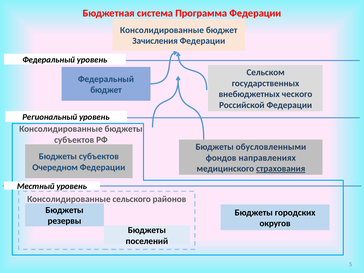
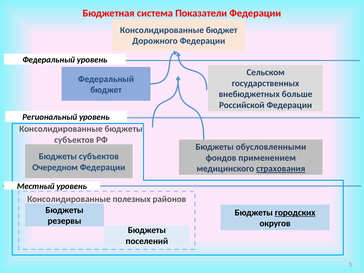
Программа: Программа -> Показатели (201, 13)
Зачисления: Зачисления -> Дорожного (155, 41)
ческого: ческого -> больше (297, 94)
направлениях: направлениях -> применением (267, 158)
сельского: сельского -> полезных (132, 199)
городских underline: none -> present (295, 213)
